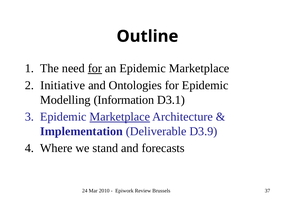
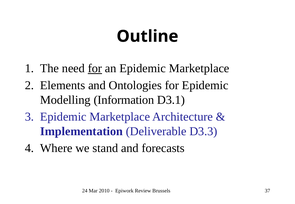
Initiative: Initiative -> Elements (63, 85)
Marketplace underline: present -> none (120, 117)
D3.9: D3.9 -> D3.3 (203, 131)
